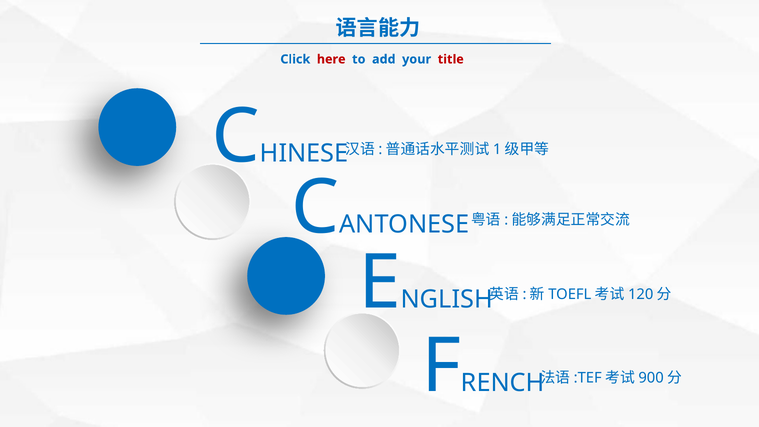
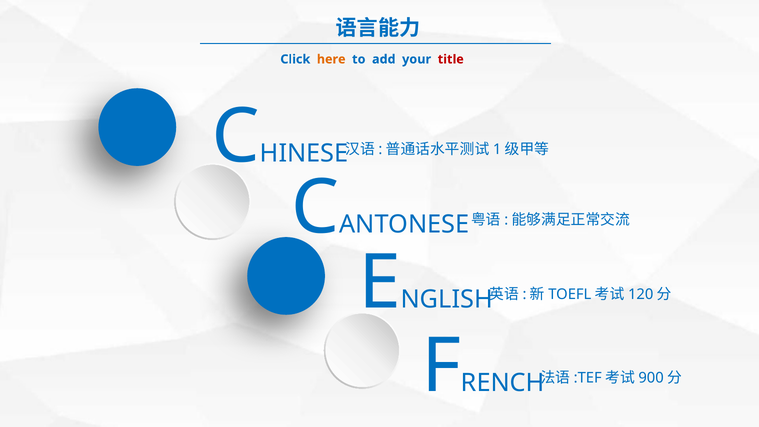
here colour: red -> orange (331, 59)
